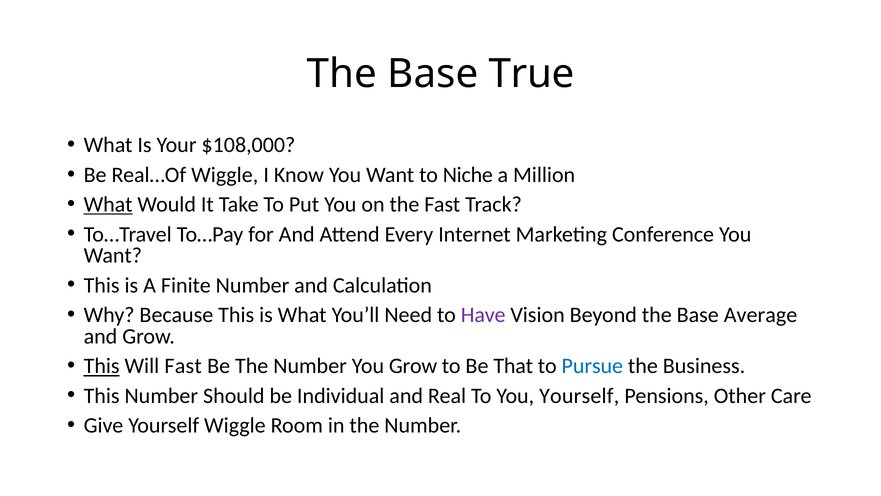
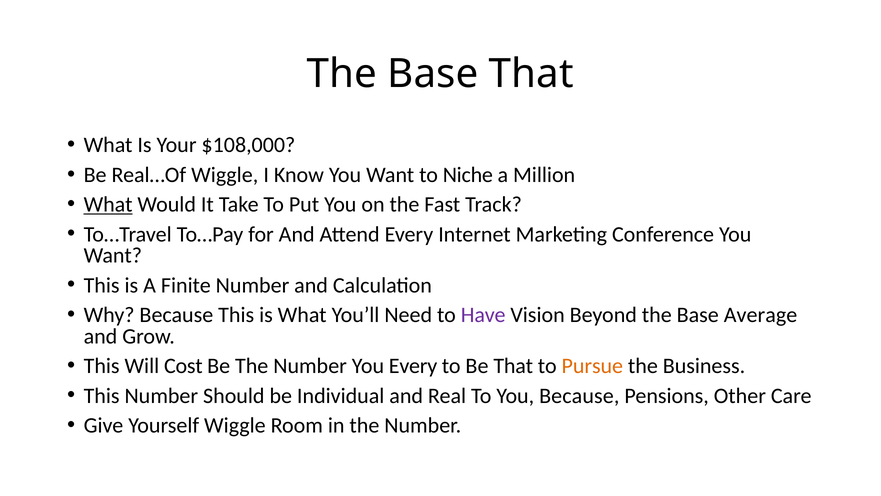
Base True: True -> That (531, 74)
This underline: present -> none (102, 366)
Will Fast: Fast -> Cost (183, 366)
You Grow: Grow -> Every (413, 366)
Pursue colour: blue -> orange (592, 366)
You Yourself: Yourself -> Because (579, 395)
